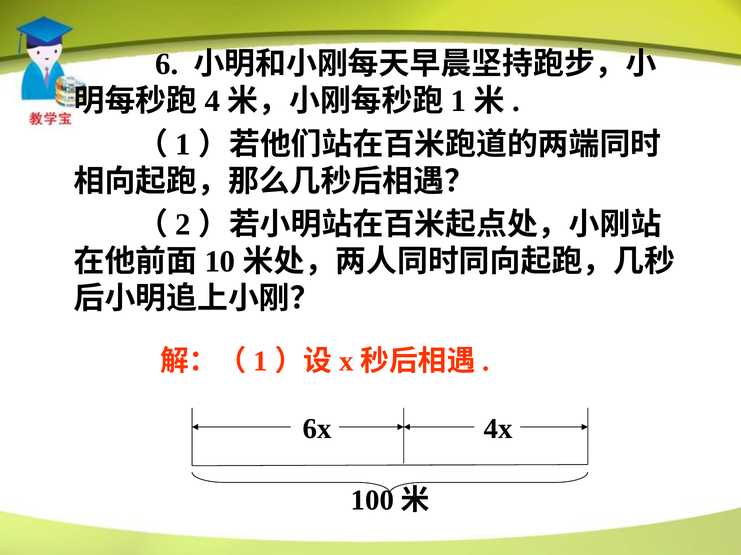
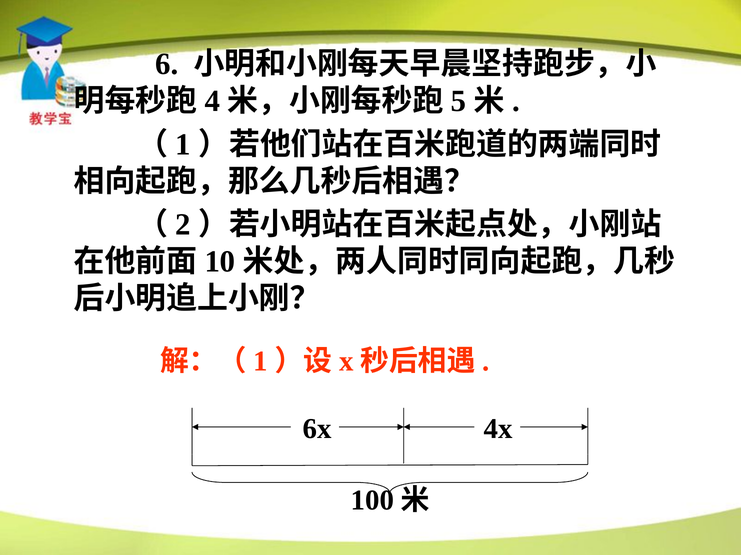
1: 1 -> 5 (459, 101)
